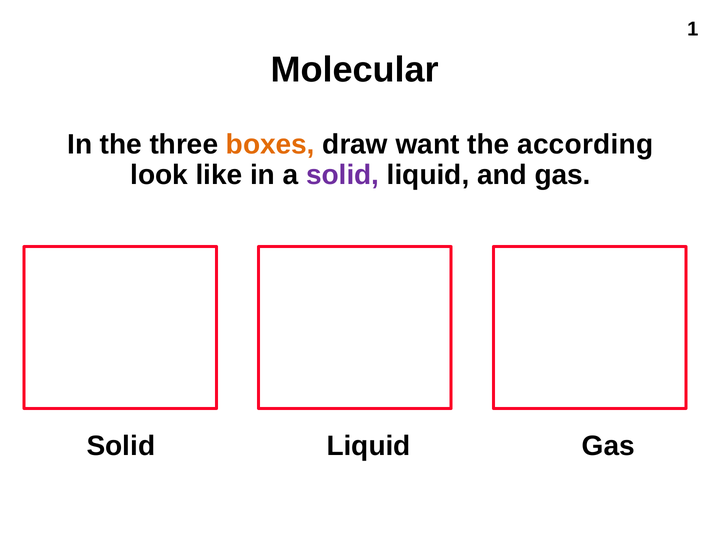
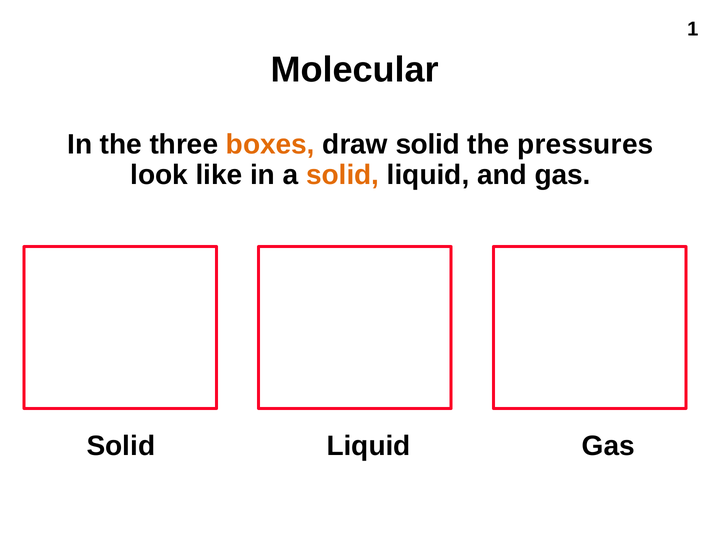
draw want: want -> solid (428, 145)
according: according -> pressures (585, 145)
solid colour: purple -> orange (343, 175)
